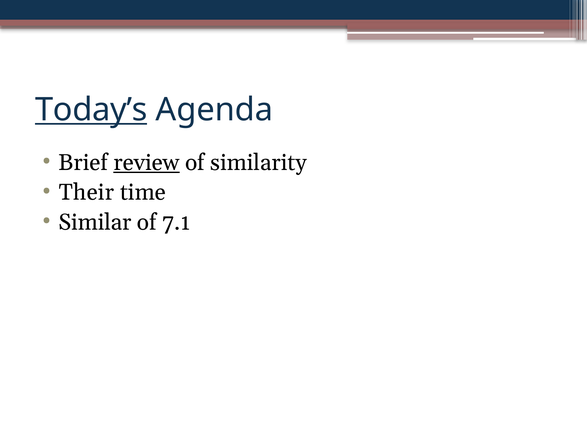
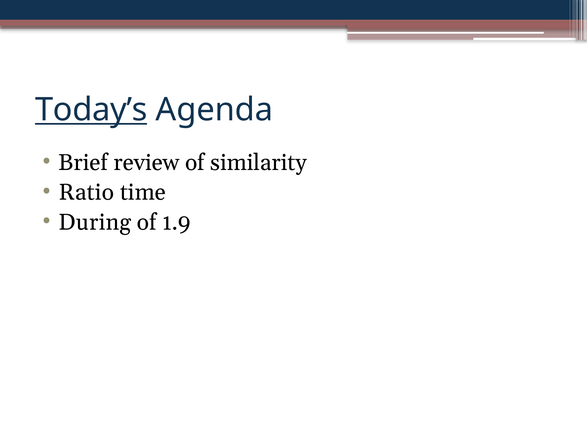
review underline: present -> none (146, 163)
Their: Their -> Ratio (87, 192)
Similar: Similar -> During (95, 222)
7.1: 7.1 -> 1.9 (176, 222)
